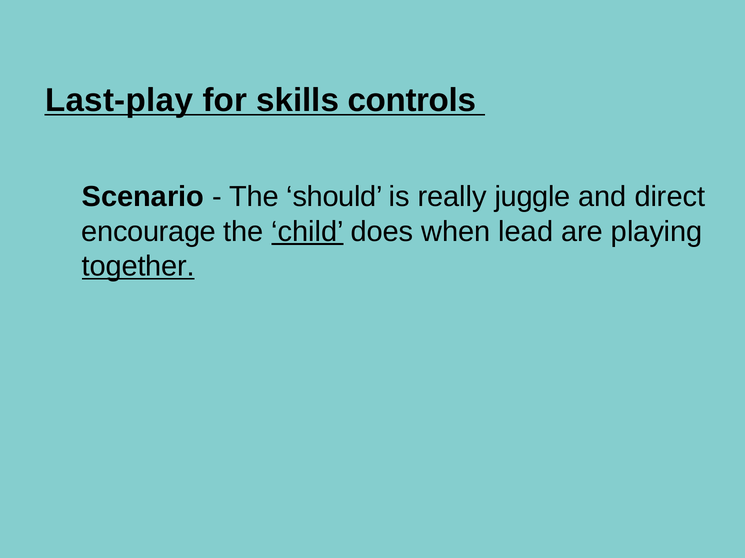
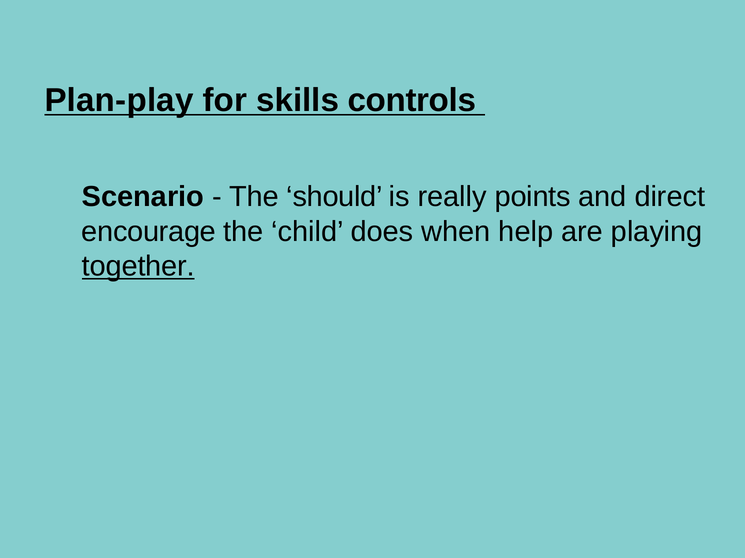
Last-play: Last-play -> Plan-play (119, 100)
juggle: juggle -> points (533, 197)
child underline: present -> none (308, 232)
lead: lead -> help (526, 232)
